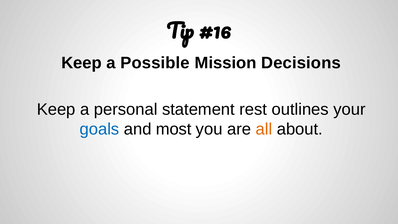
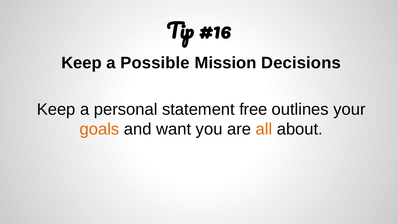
rest: rest -> free (253, 109)
goals colour: blue -> orange (99, 129)
most: most -> want (174, 129)
